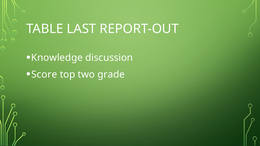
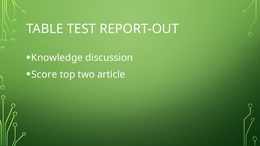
LAST: LAST -> TEST (81, 29)
grade: grade -> article (111, 75)
